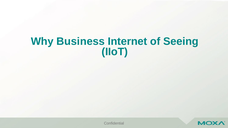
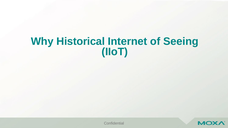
Business: Business -> Historical (81, 42)
